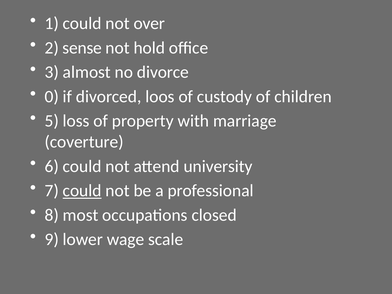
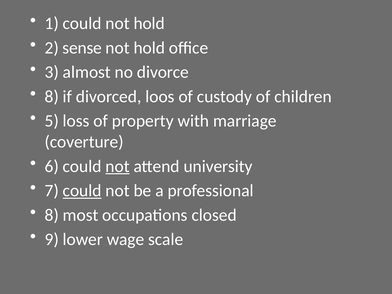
could not over: over -> hold (149, 23)
0: 0 -> 8 (52, 97)
not underline: none -> present (118, 166)
